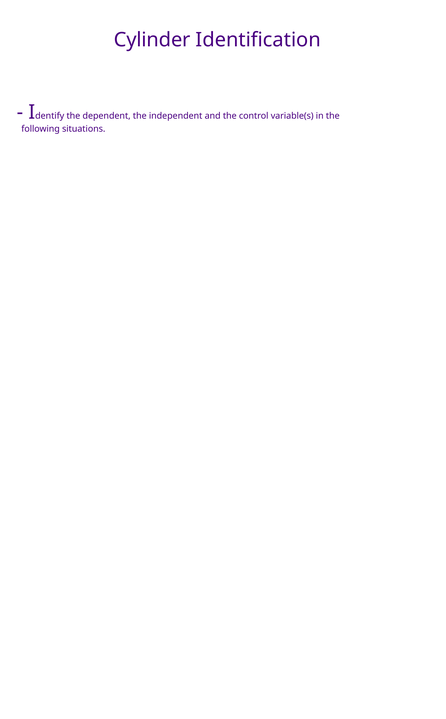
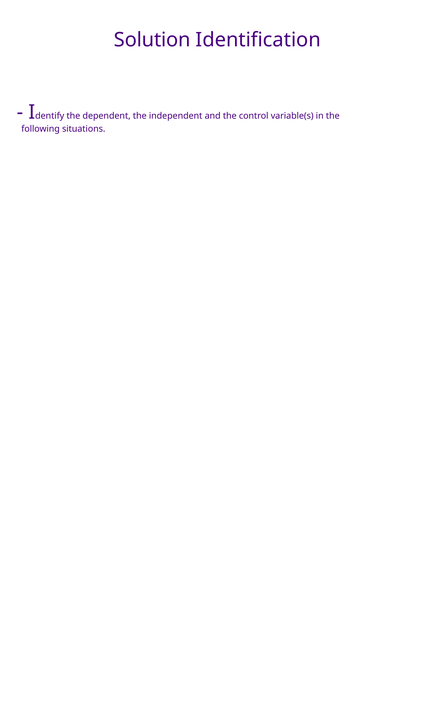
Cylinder: Cylinder -> Solution (152, 40)
